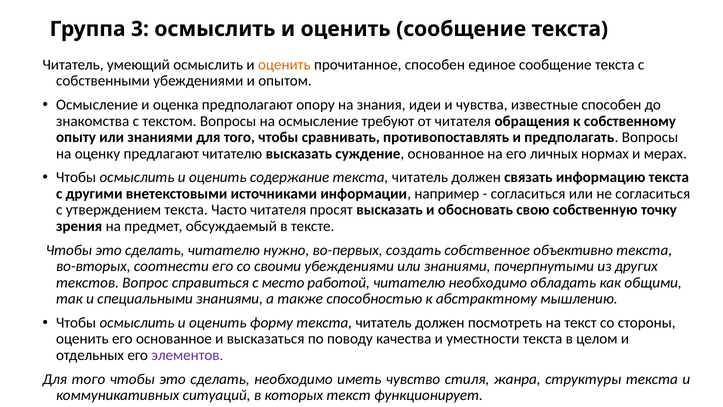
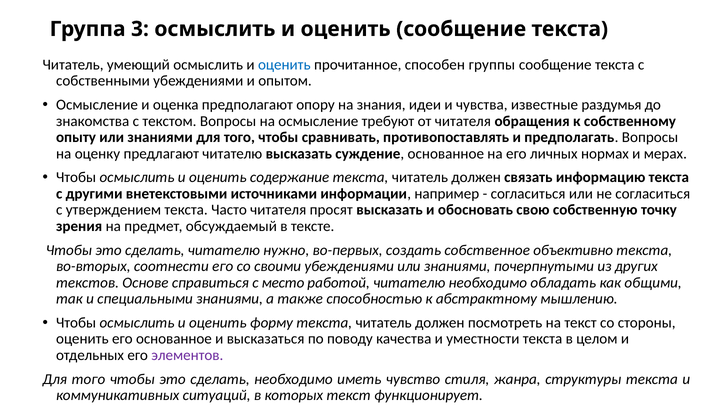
оценить colour: orange -> blue (284, 65)
единое: единое -> группы (492, 65)
известные способен: способен -> раздумья (611, 105)
Вопрос: Вопрос -> Основе (145, 282)
